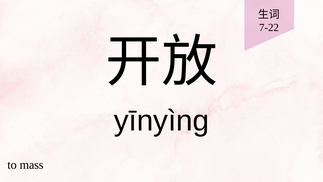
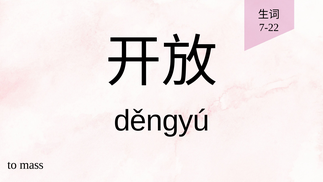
yīnyìng: yīnyìng -> děngyú (162, 121)
